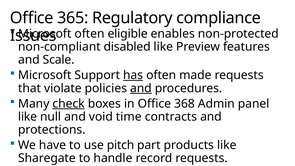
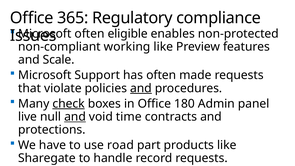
disabled: disabled -> working (127, 47)
has underline: present -> none (133, 75)
368: 368 -> 180 (185, 104)
like: like -> live (28, 117)
and underline: none -> present (75, 117)
pitch: pitch -> road (120, 145)
